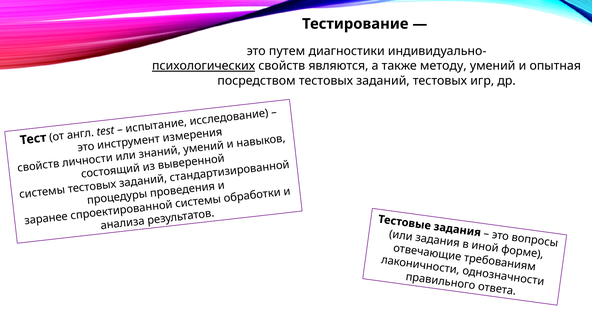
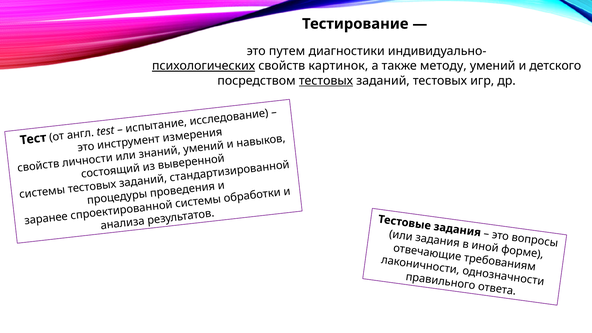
являются: являются -> картинок (338, 66)
опытная: опытная -> детского (555, 66)
тестовых underline: none -> present (326, 81)
